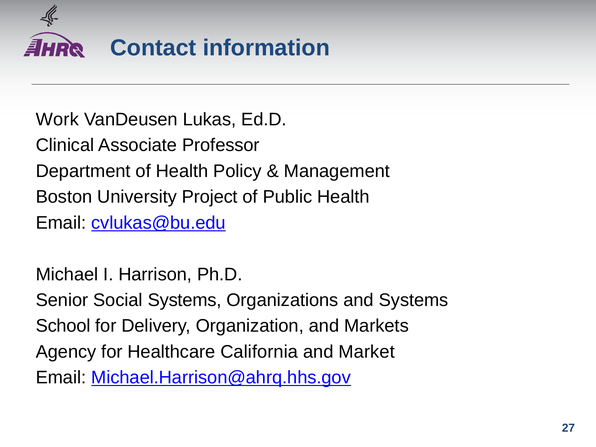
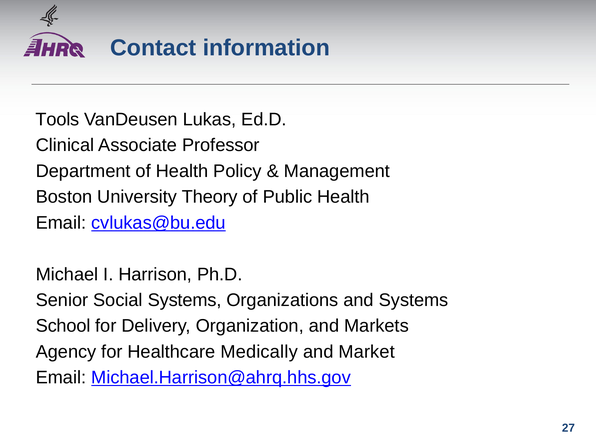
Work: Work -> Tools (58, 119)
Project: Project -> Theory (210, 197)
California: California -> Medically (259, 352)
